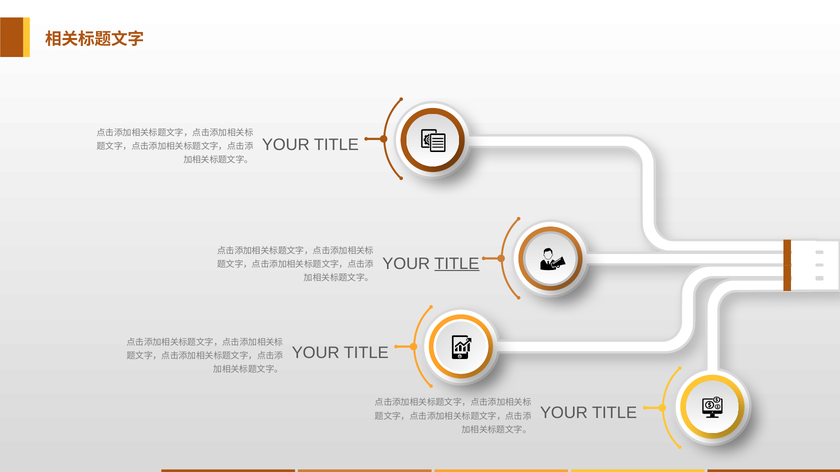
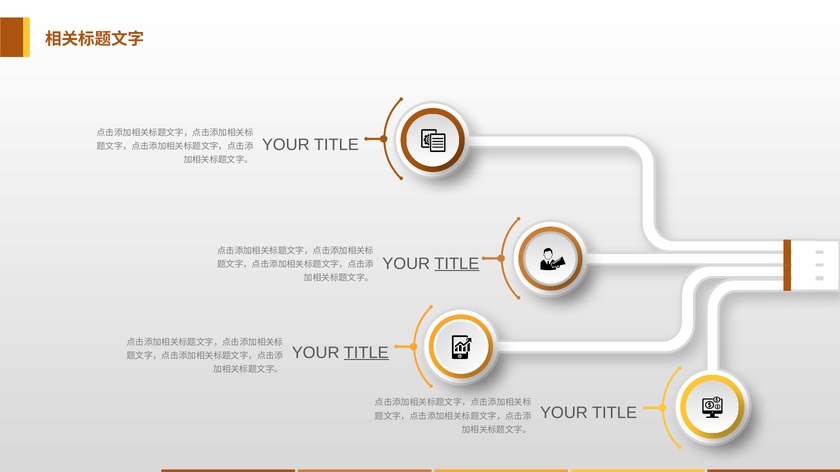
TITLE underline: none -> present (366, 353)
